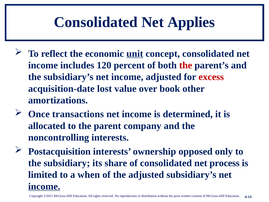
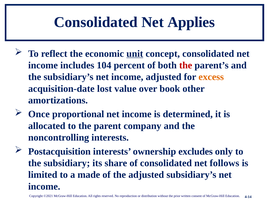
120: 120 -> 104 (104, 65)
excess colour: red -> orange (211, 77)
transactions: transactions -> proportional (78, 114)
opposed: opposed -> excludes (196, 151)
process: process -> follows (224, 163)
when: when -> made (89, 175)
income underline: present -> none (44, 186)
